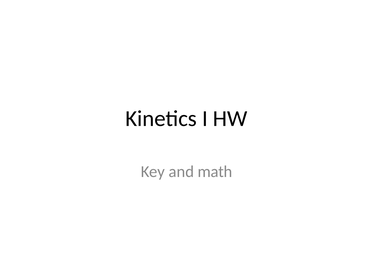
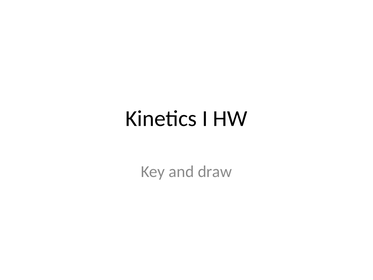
math: math -> draw (215, 172)
